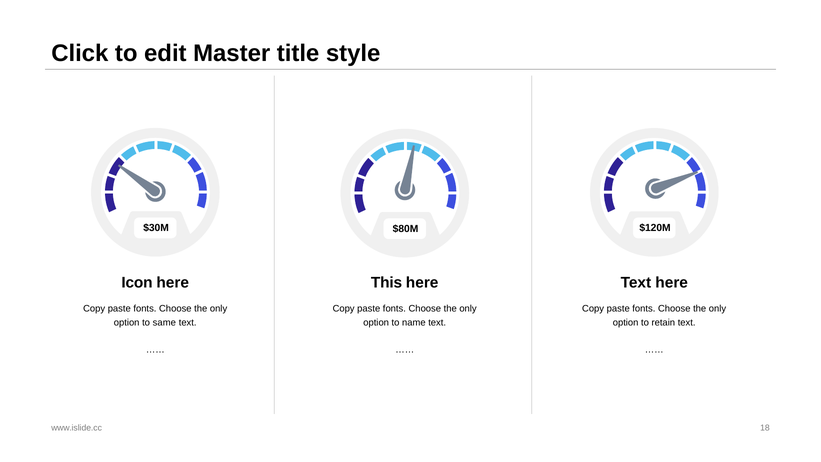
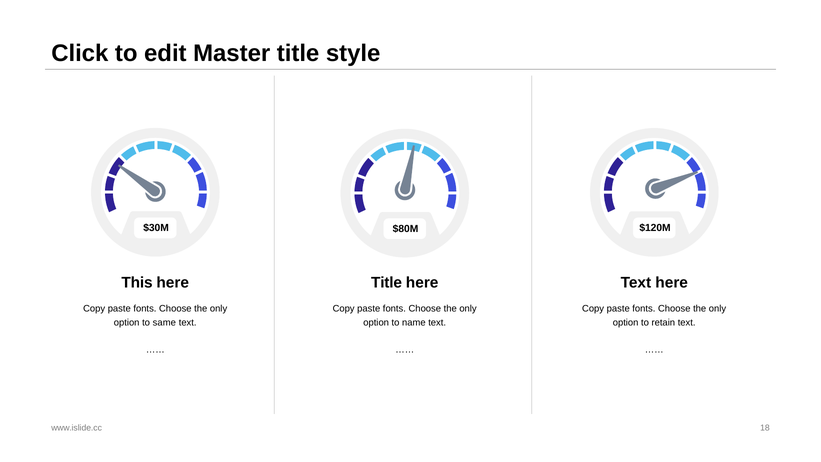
Icon: Icon -> This (137, 283)
This: This -> Title (387, 283)
